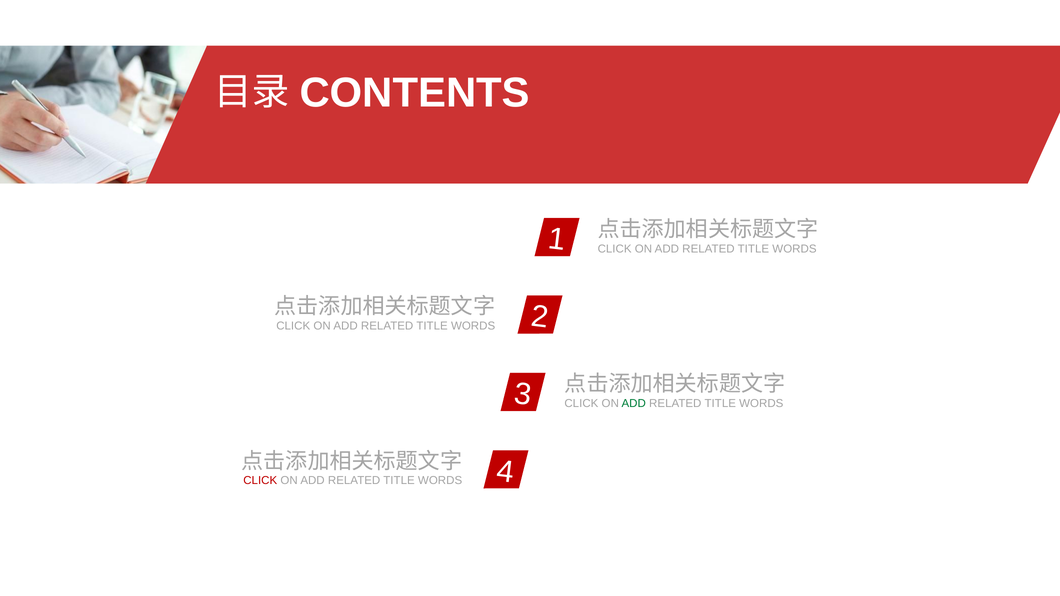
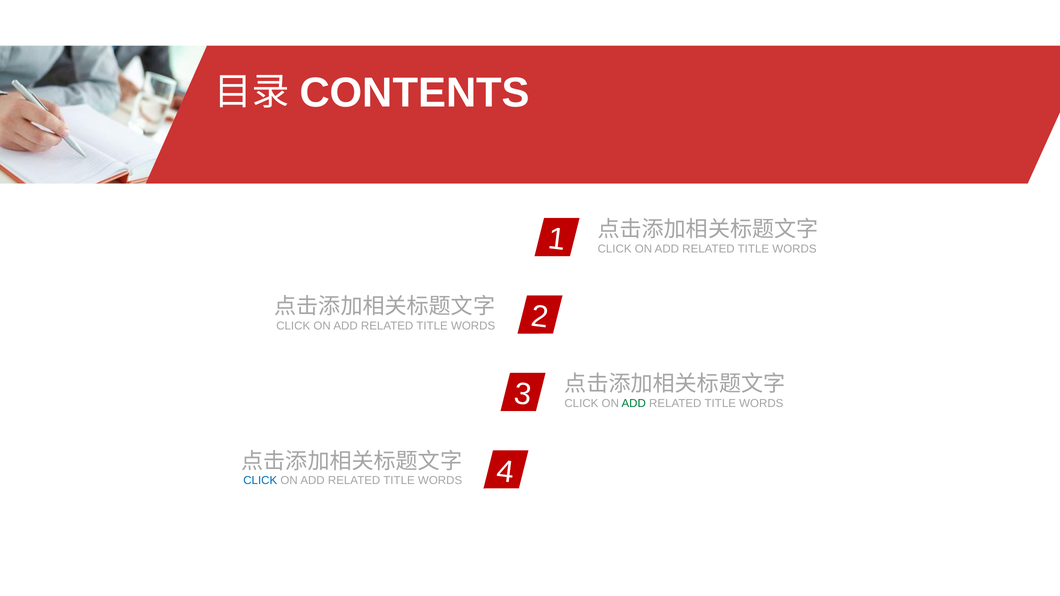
CLICK colour: red -> blue (260, 481)
